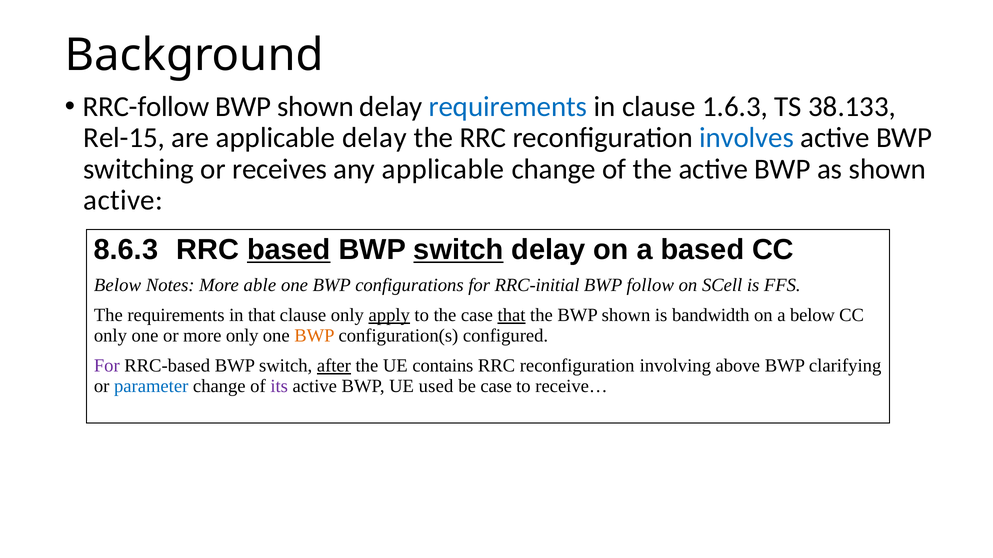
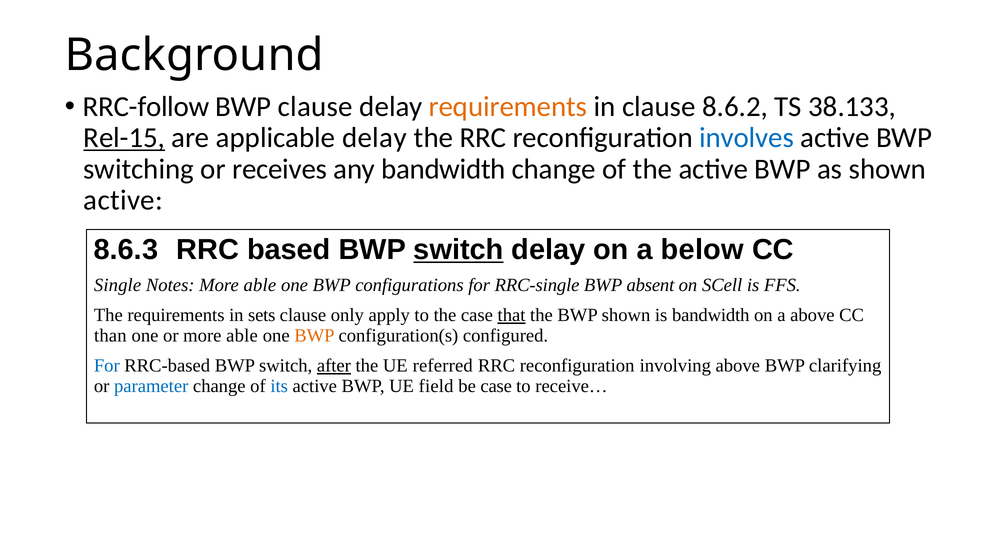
shown: shown -> clause (315, 107)
requirements colour: blue -> orange (508, 107)
1.6.3: 1.6.3 -> 8.6.2 (735, 107)
Rel-15 underline: none -> present (124, 138)
any applicable: applicable -> bandwidth (443, 169)
based underline: present -> none (289, 250)
a based: based -> below (702, 250)
Below: Below -> Single (118, 286)
RRC-initial: RRC-initial -> RRC-single (537, 286)
follow: follow -> absent (650, 286)
in that: that -> sets (262, 316)
apply underline: present -> none (389, 316)
a below: below -> above (812, 316)
only: only -> than (110, 336)
or more only: only -> able (242, 336)
For colour: purple -> blue (107, 366)
contains: contains -> referred (443, 366)
its colour: purple -> blue (279, 387)
used: used -> field (436, 387)
